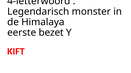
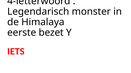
KIFT: KIFT -> IETS (16, 52)
